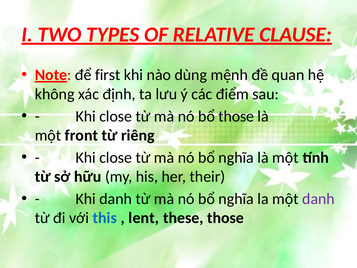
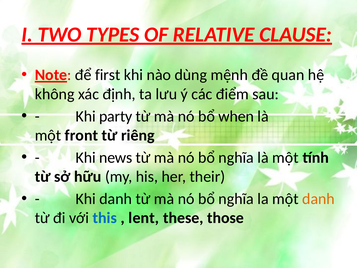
close: close -> party (116, 116)
bổ those: those -> when (236, 116)
close: close -> news (116, 157)
danh colour: purple -> orange (318, 199)
